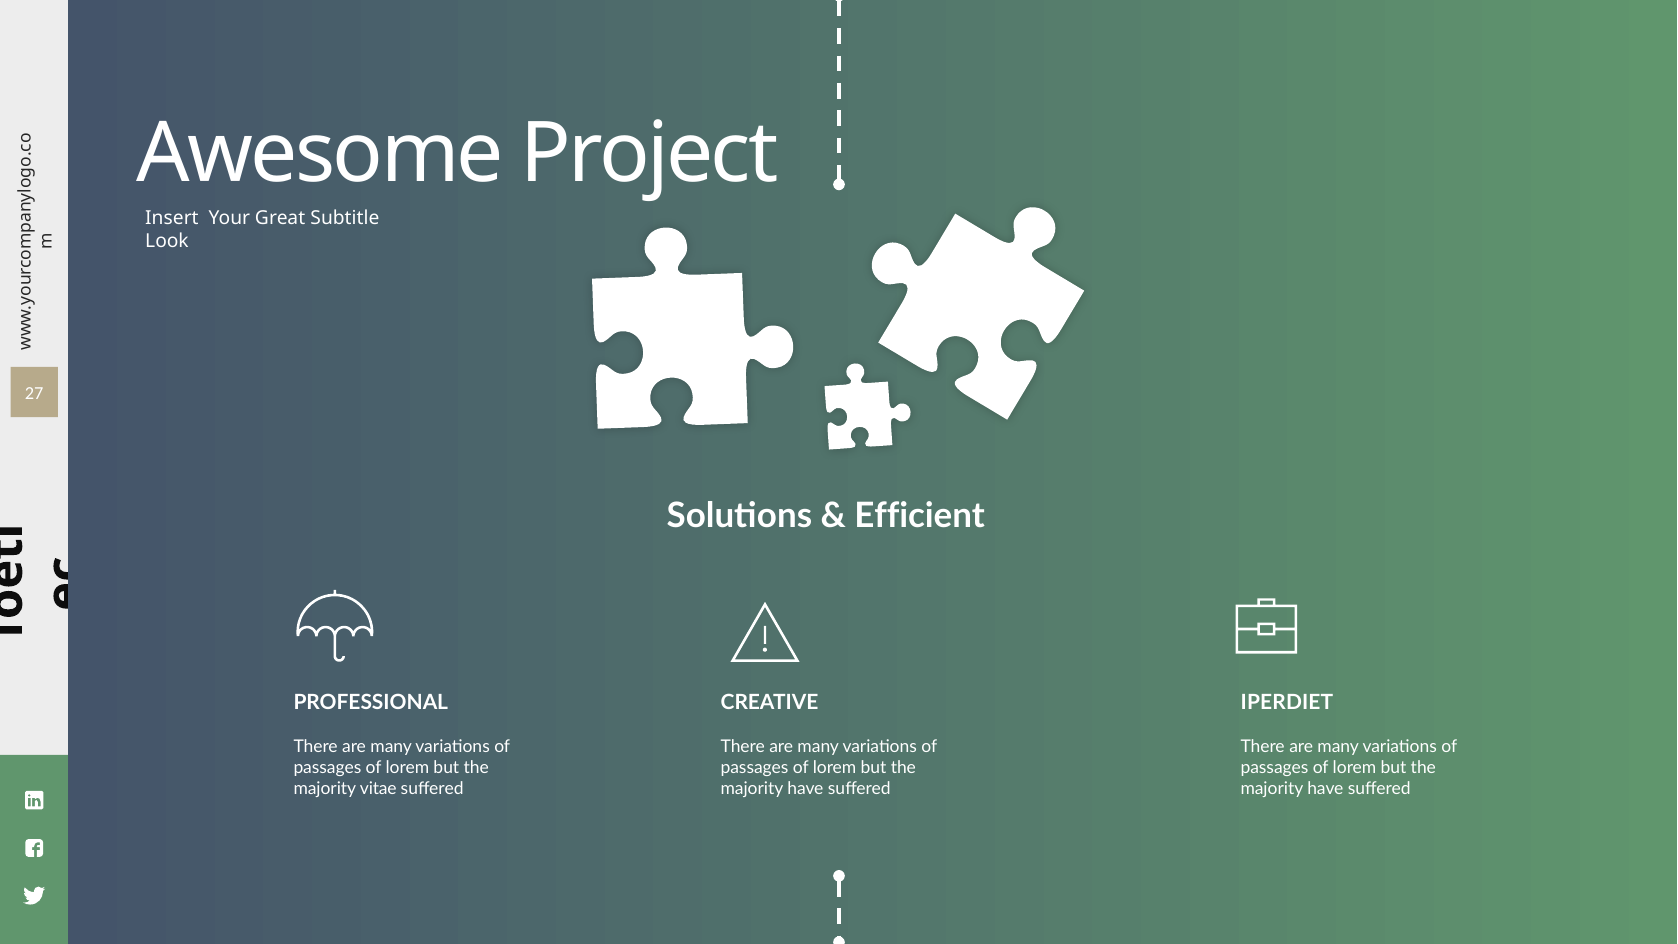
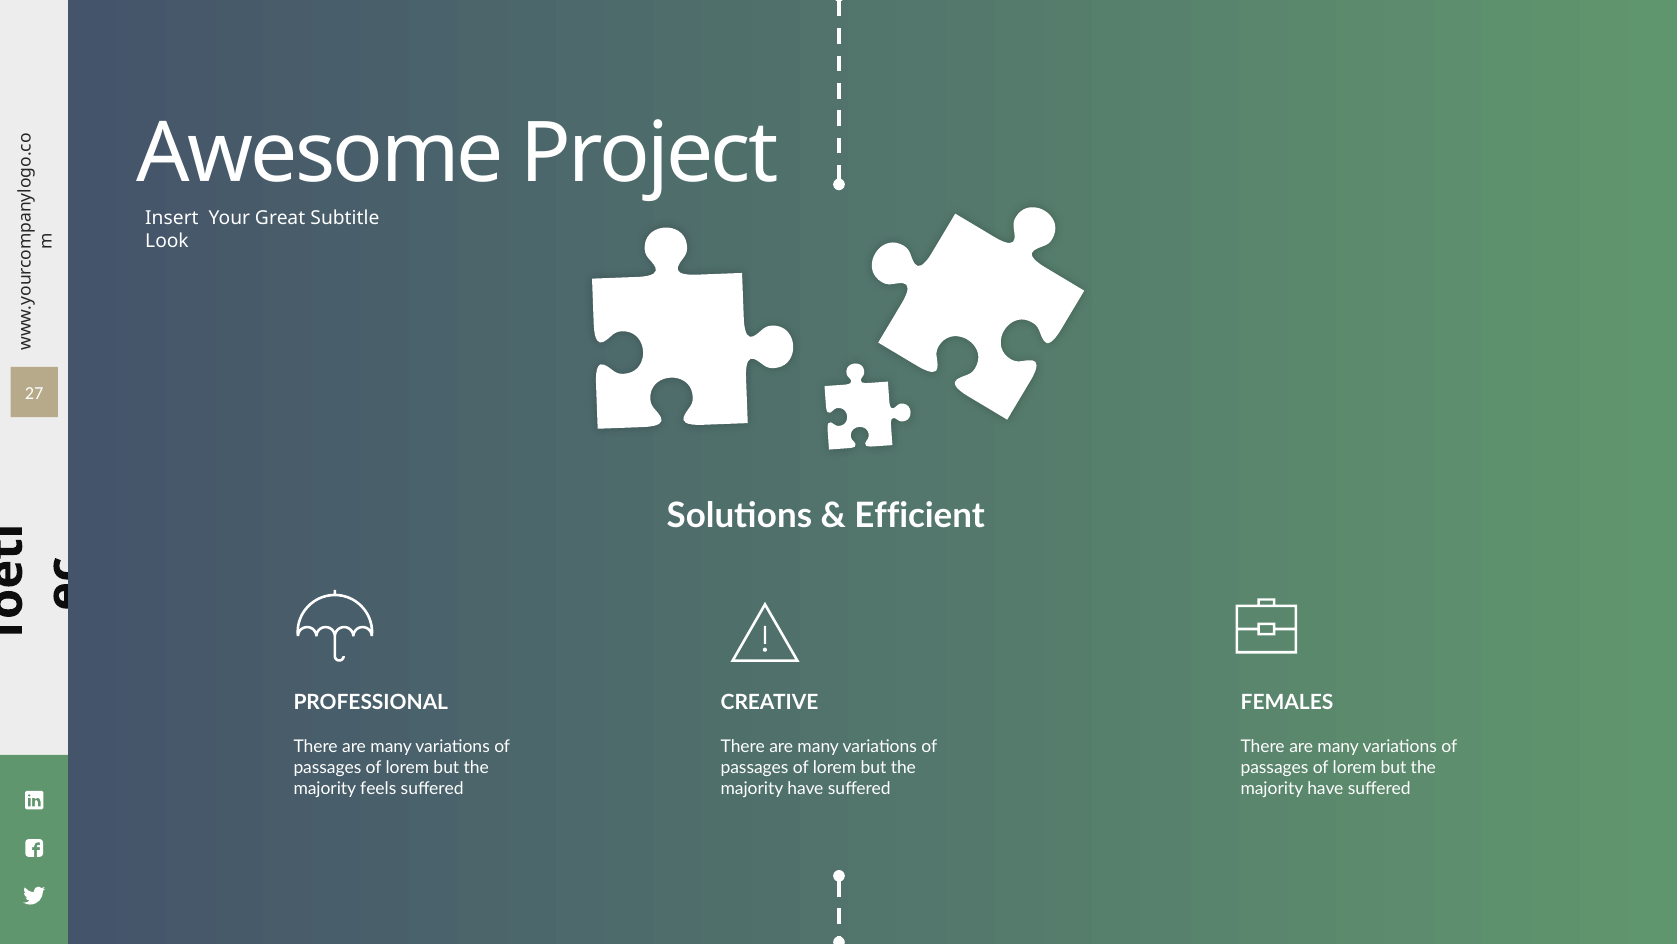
IPERDIET: IPERDIET -> FEMALES (1287, 703)
vitae: vitae -> feels (378, 788)
